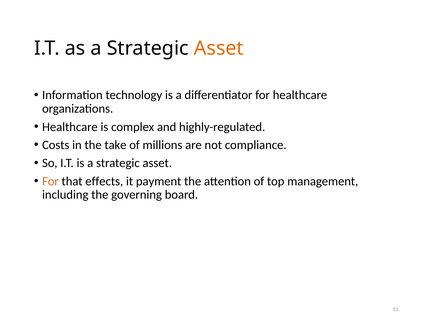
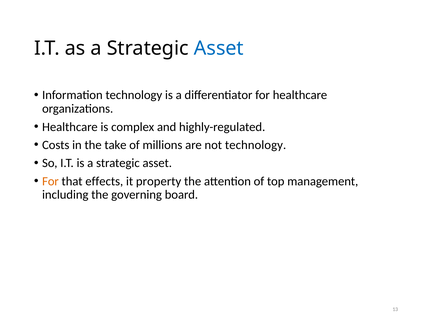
Asset colour: orange -> blue (219, 48)
not compliance: compliance -> technology (256, 145)
payment: payment -> property (159, 181)
